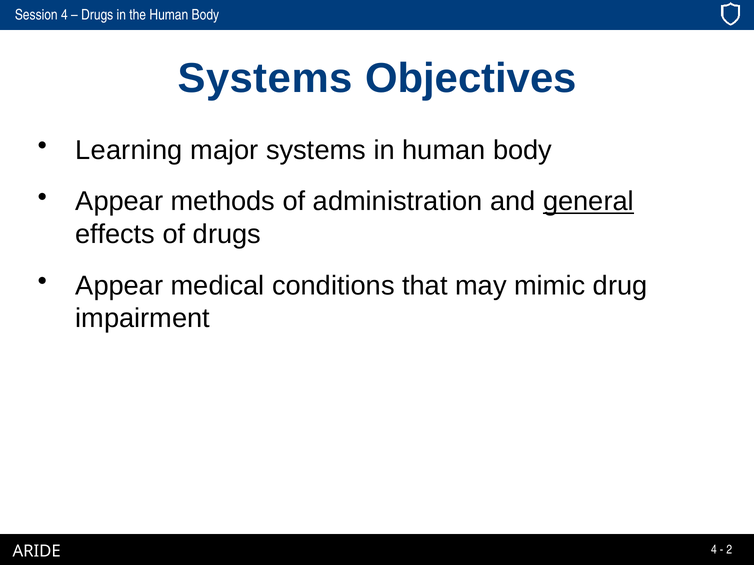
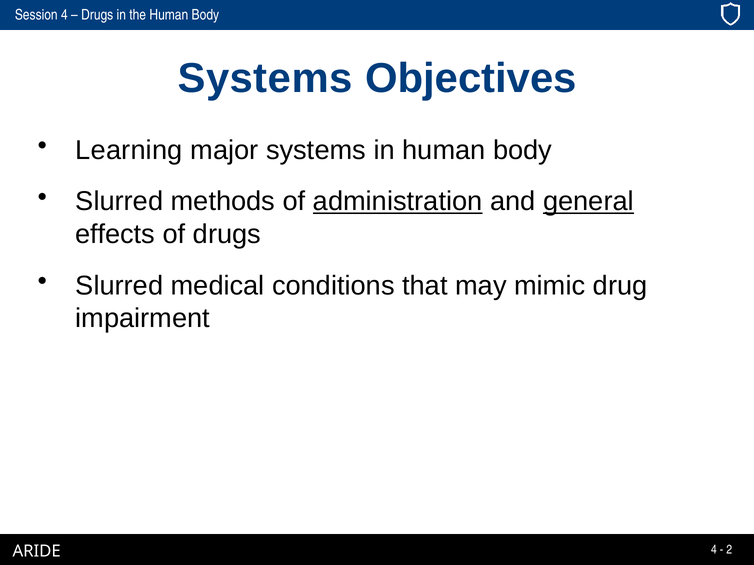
Appear: Appear -> Slurred (119, 202)
administration underline: none -> present (398, 202)
Appear: Appear -> Slurred (119, 286)
